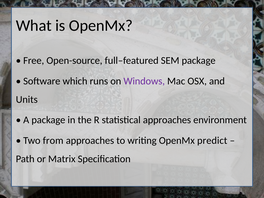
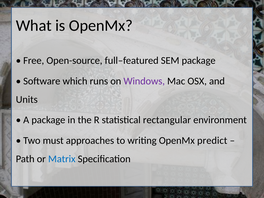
statistical approaches: approaches -> rectangular (167, 120)
from: from -> must (53, 140)
Matrix colour: black -> blue (62, 159)
